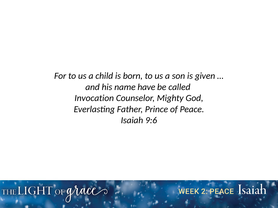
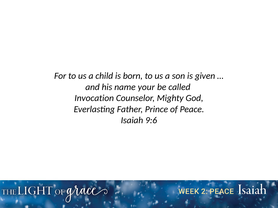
have: have -> your (146, 87)
